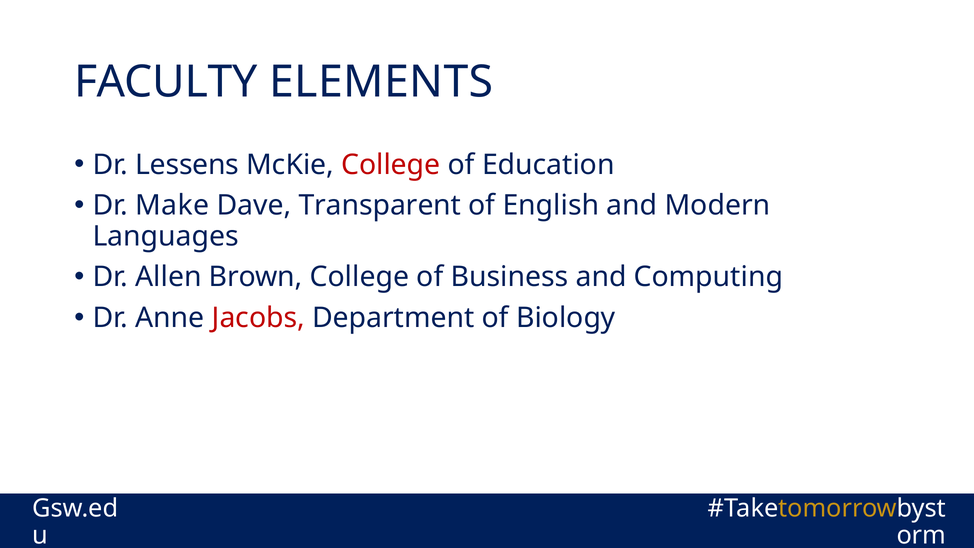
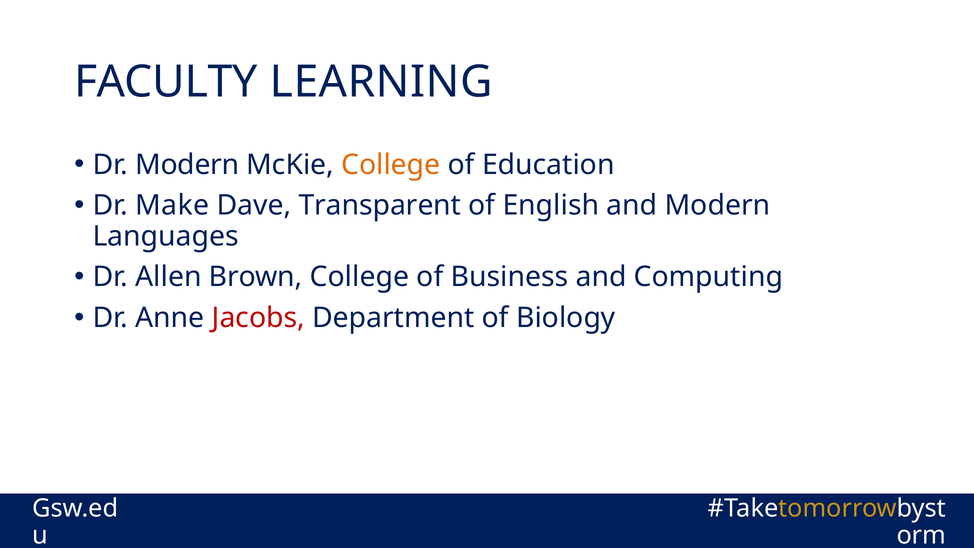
ELEMENTS: ELEMENTS -> LEARNING (381, 82)
Dr Lessens: Lessens -> Modern (187, 165)
College colour: red -> orange (391, 165)
